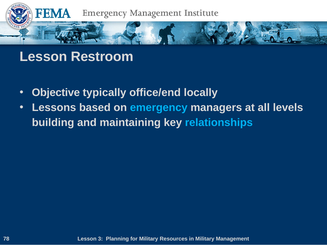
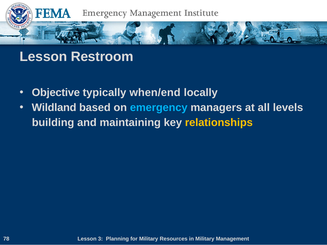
office/end: office/end -> when/end (155, 93)
Lessons: Lessons -> Wildland (54, 108)
relationships colour: light blue -> yellow (219, 123)
